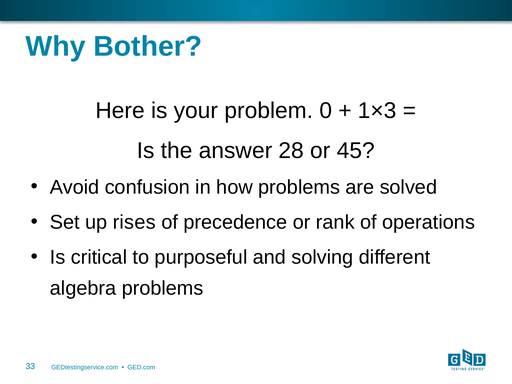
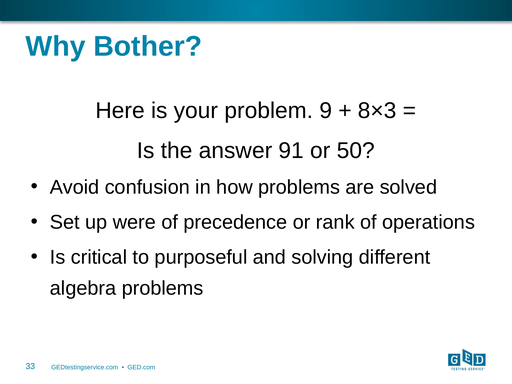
0: 0 -> 9 (326, 111)
1×3: 1×3 -> 8×3 (377, 111)
28: 28 -> 91 (291, 151)
45: 45 -> 50 (356, 151)
rises: rises -> were (134, 222)
